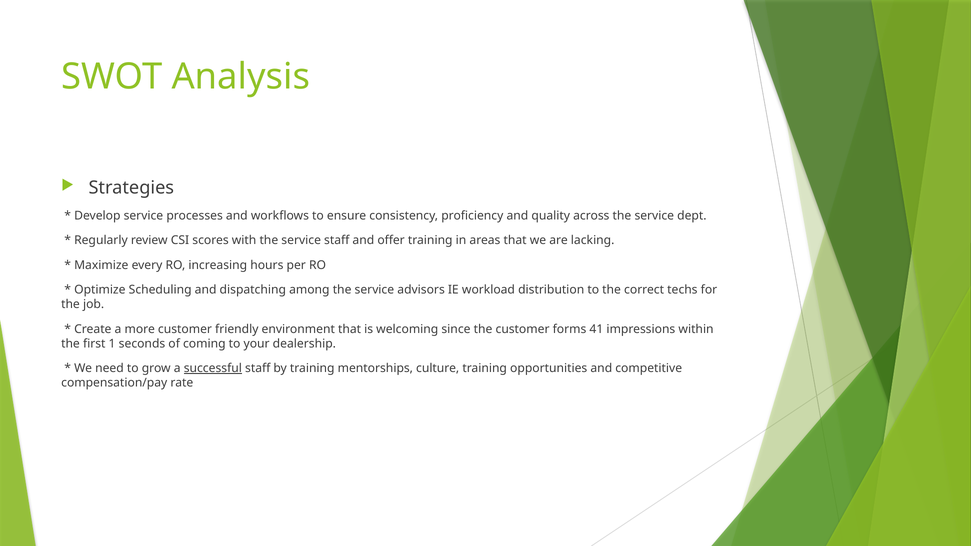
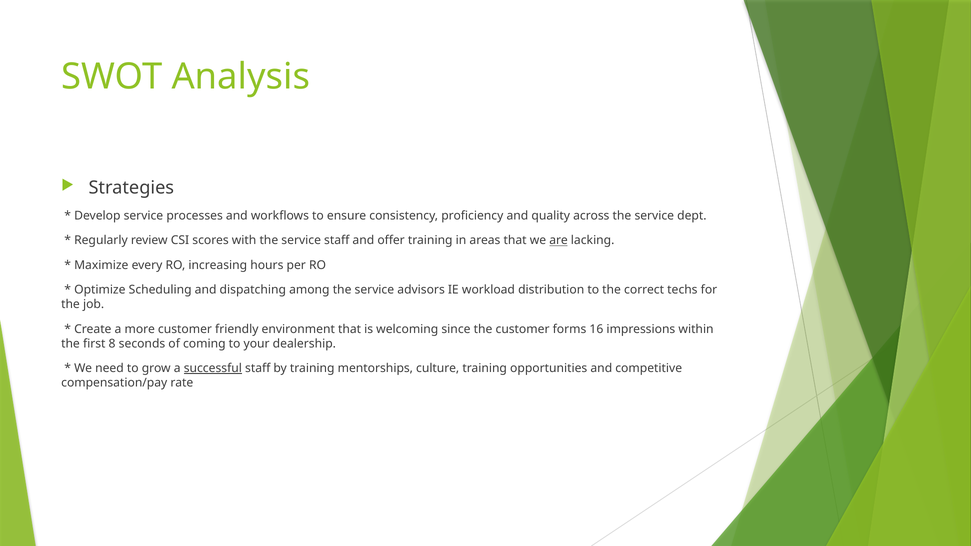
are underline: none -> present (559, 241)
41: 41 -> 16 (596, 329)
1: 1 -> 8 (112, 344)
